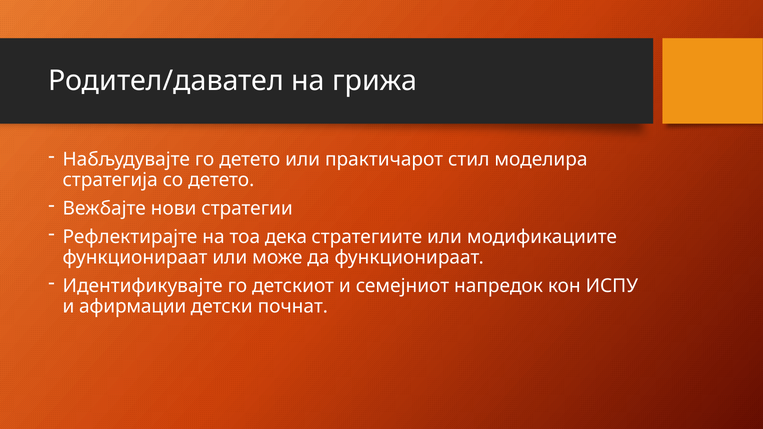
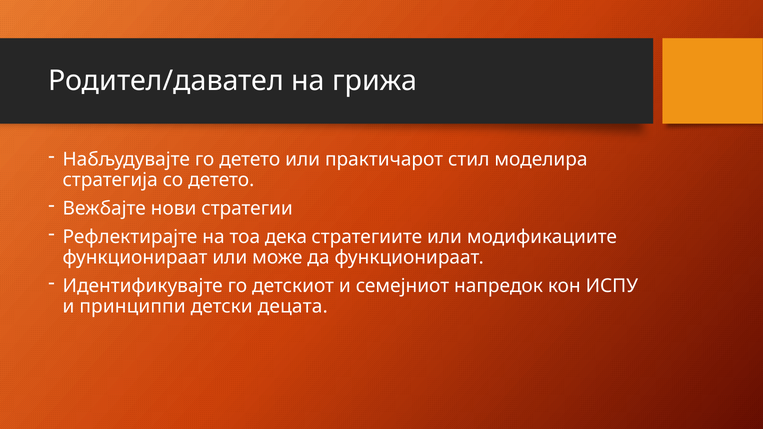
афирмации: афирмации -> принциппи (133, 307)
почнат: почнат -> децата (293, 307)
